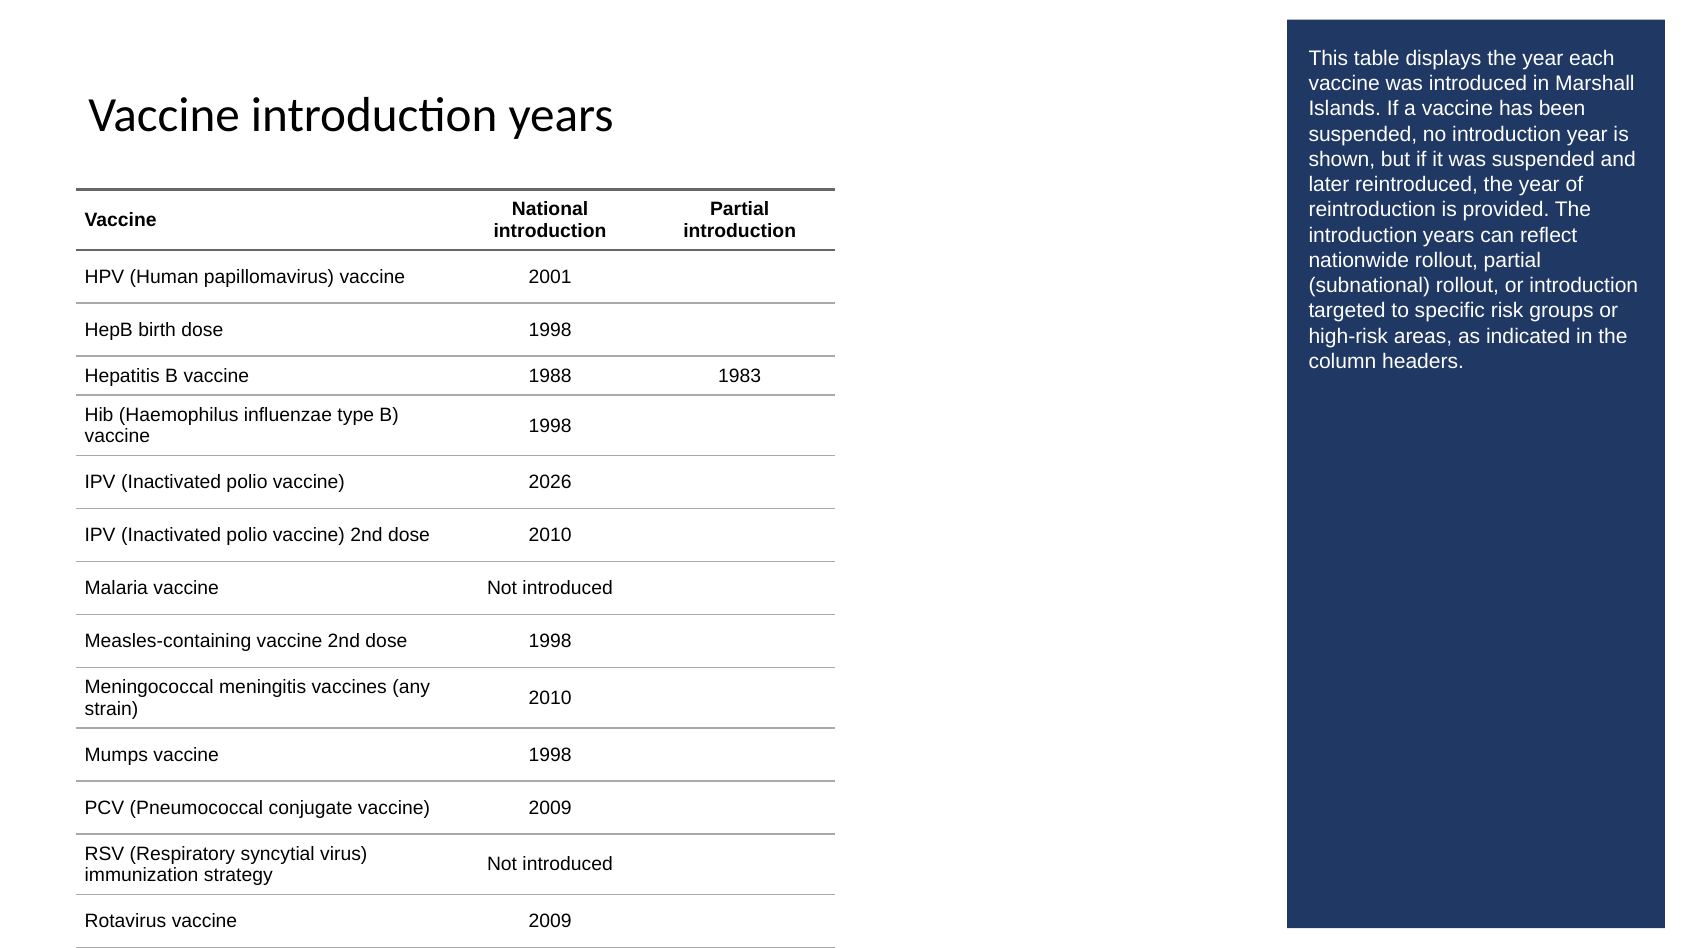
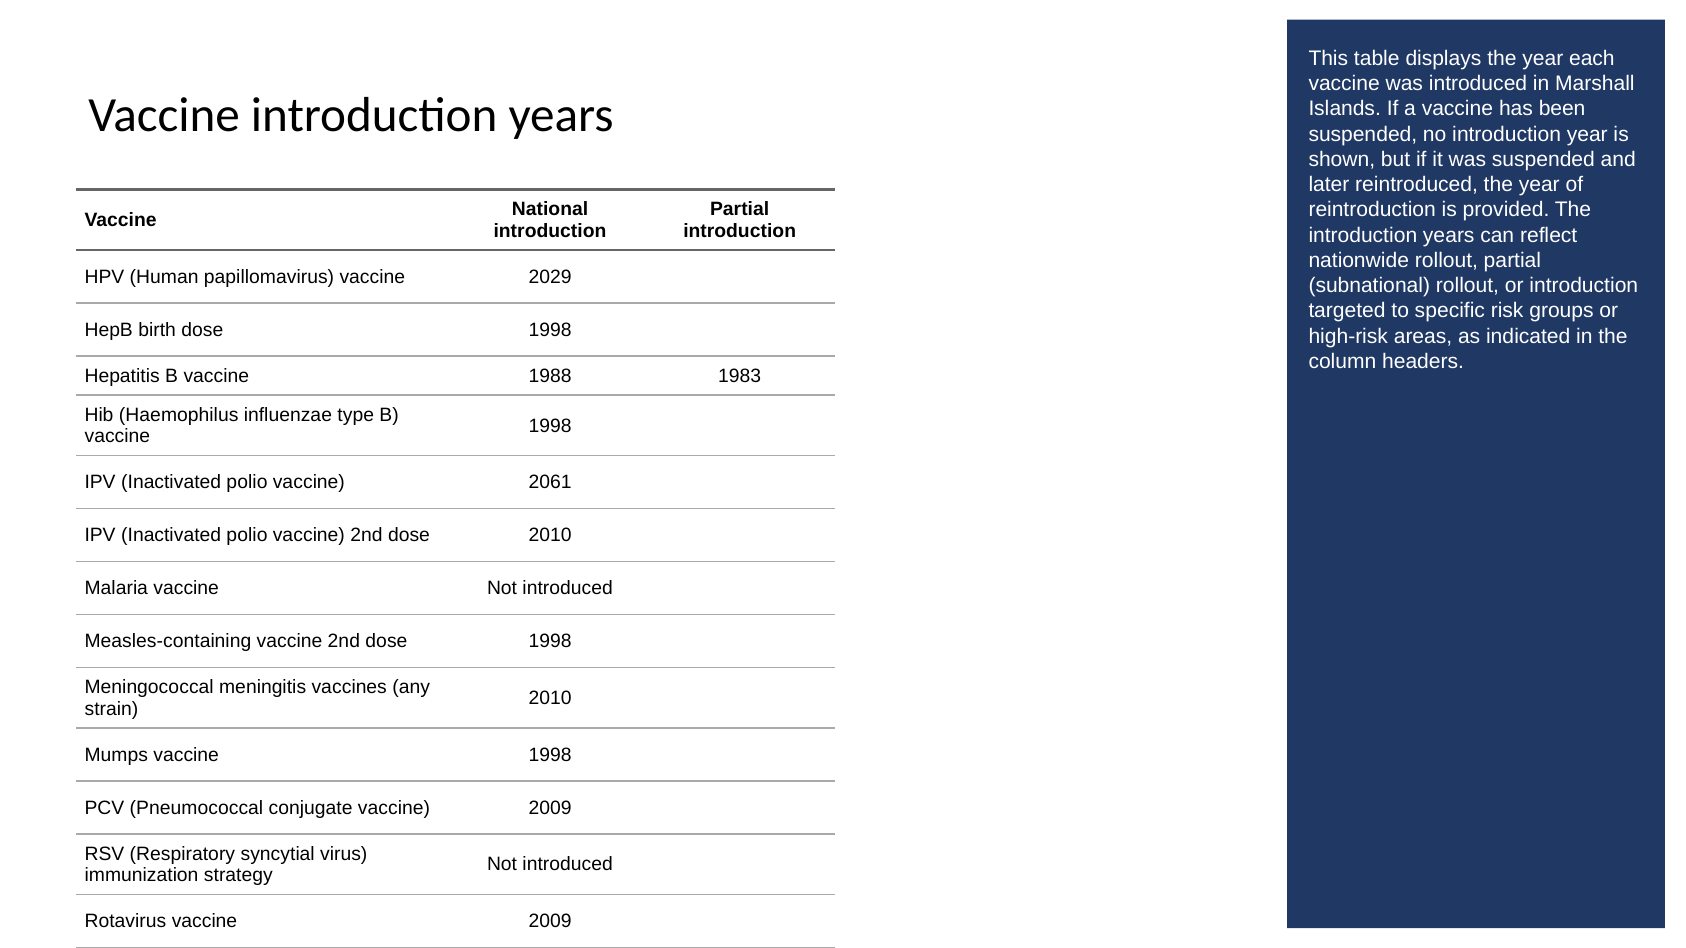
2001: 2001 -> 2029 (550, 277)
2026: 2026 -> 2061 (550, 483)
